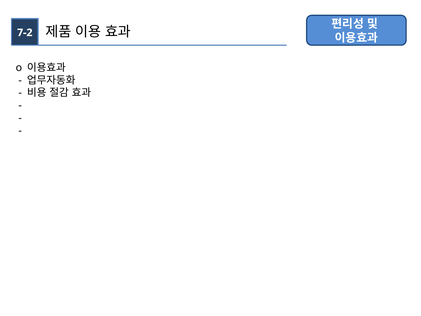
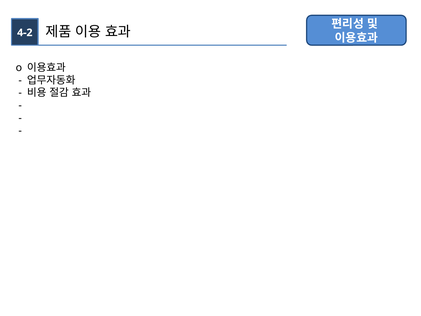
7-2: 7-2 -> 4-2 (25, 33)
